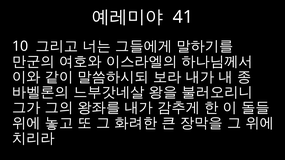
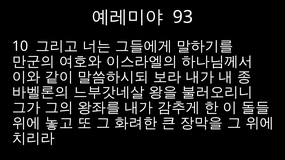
41: 41 -> 93 (183, 17)
